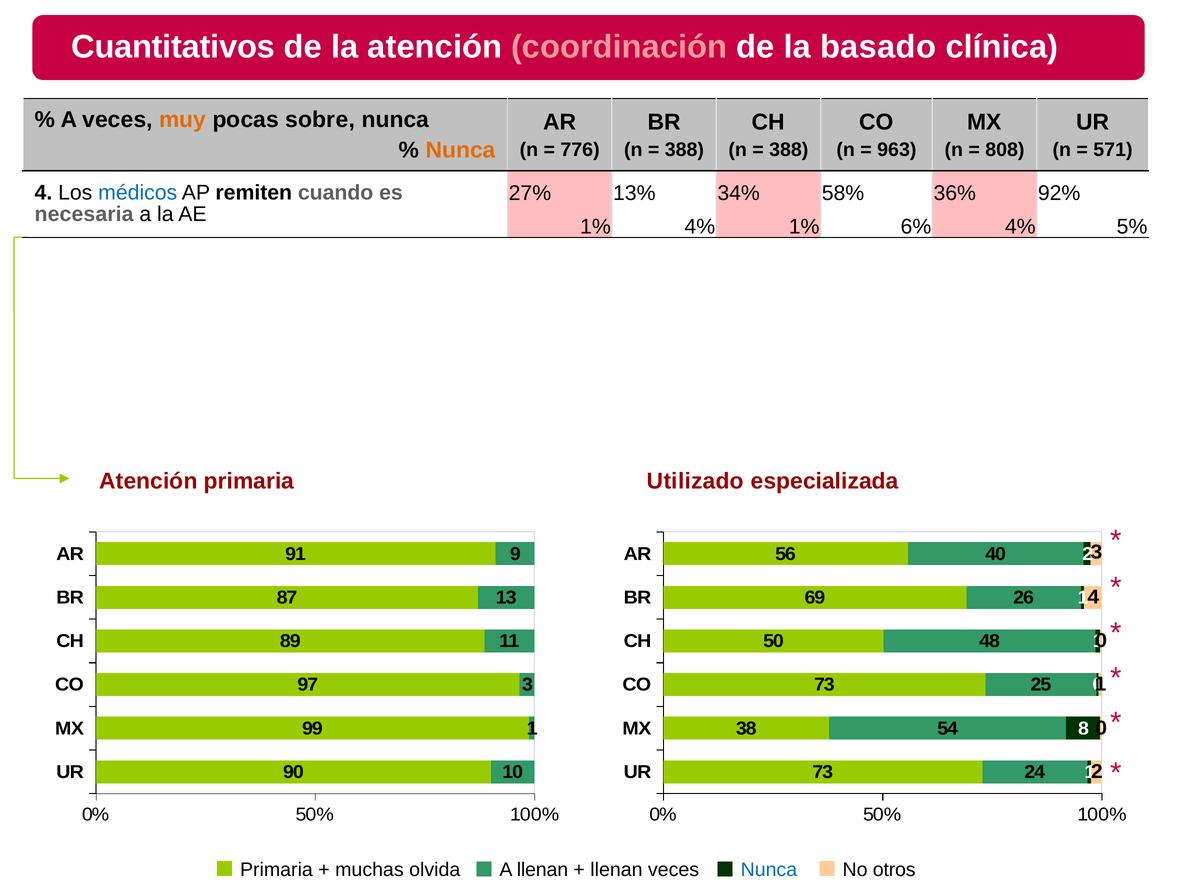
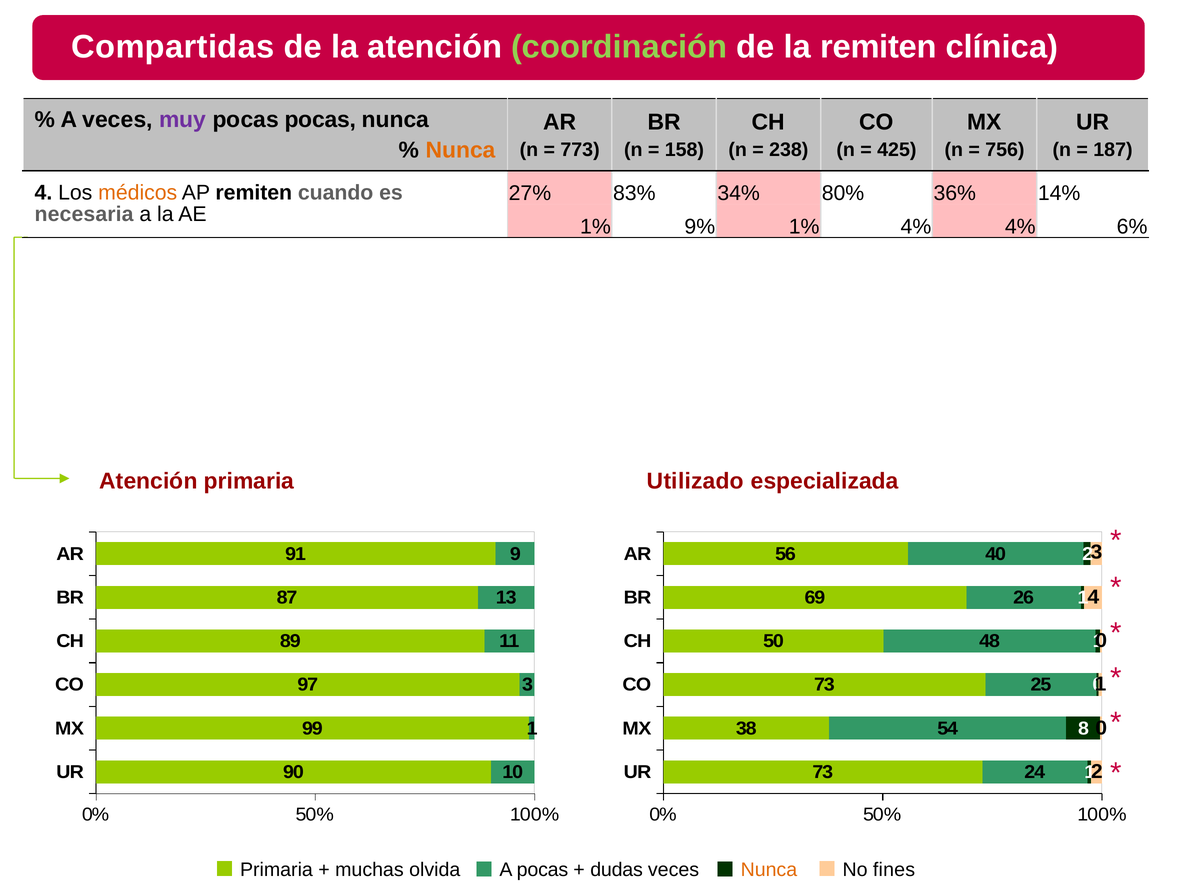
Cuantitativos: Cuantitativos -> Compartidas (173, 47)
coordinación colour: pink -> light green (619, 47)
la basado: basado -> remiten (878, 47)
muy colour: orange -> purple (183, 120)
pocas sobre: sobre -> pocas (320, 120)
776: 776 -> 773 (580, 150)
388: 388 -> 158 (684, 150)
388: 388 -> 238 (789, 150)
963: 963 -> 425 (897, 150)
808: 808 -> 756 (1005, 150)
571: 571 -> 187 (1113, 150)
médicos colour: blue -> orange (138, 193)
13%: 13% -> 83% (634, 193)
58%: 58% -> 80% (843, 193)
92%: 92% -> 14% (1059, 193)
1% 4%: 4% -> 9% (700, 226)
1% 6%: 6% -> 4% (916, 226)
5%: 5% -> 6% (1132, 226)
A llenan: llenan -> pocas (542, 870)
llenan: llenan -> dudas (617, 870)
Nunca colour: blue -> orange (769, 870)
otros: otros -> fines (894, 870)
